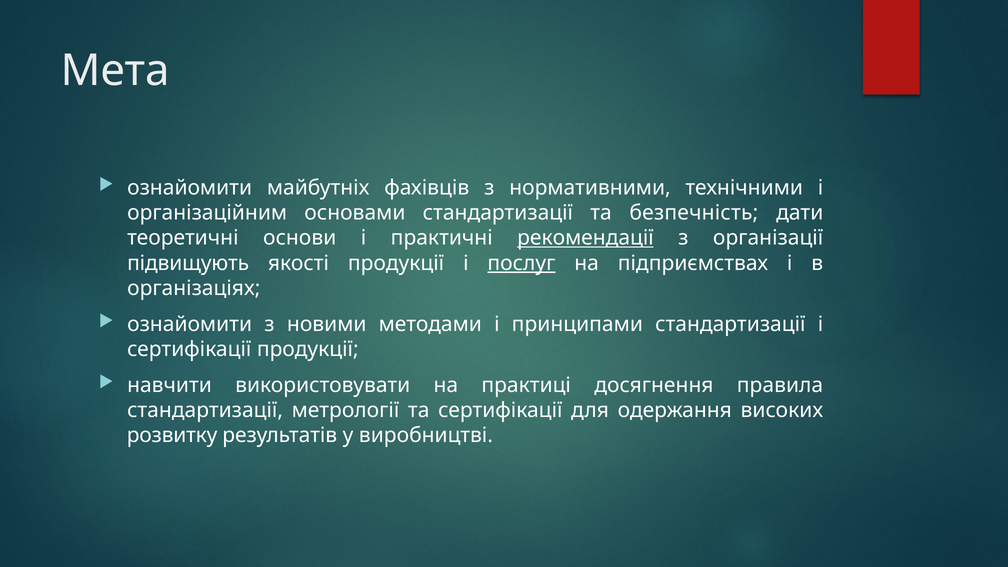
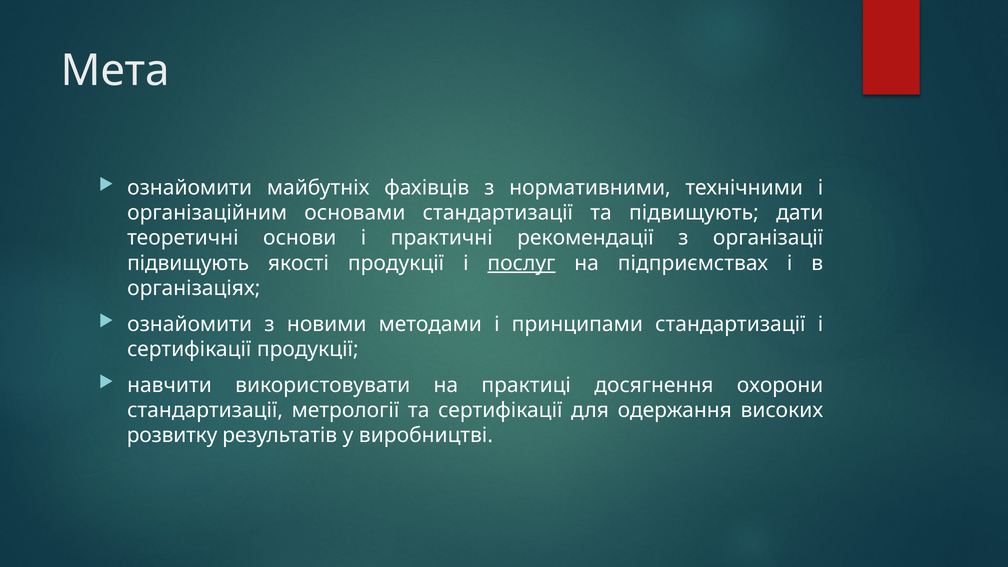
та безпечність: безпечність -> підвищують (694, 213)
рекомендації underline: present -> none (585, 238)
правила: правила -> охорони (780, 385)
